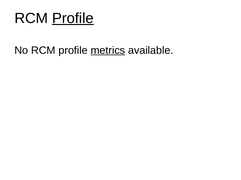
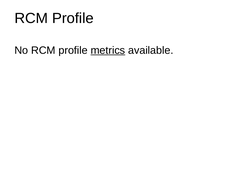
Profile underline: present -> none (73, 18)
